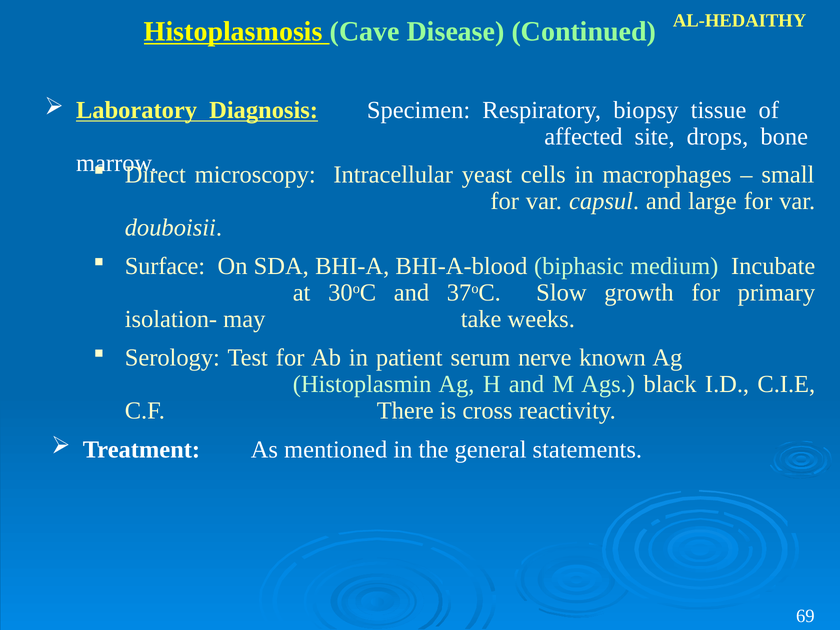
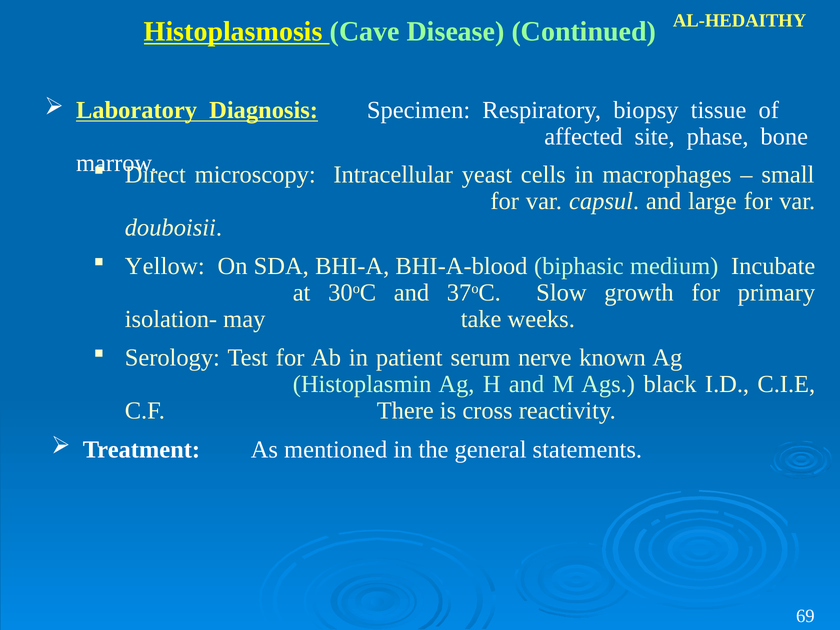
drops: drops -> phase (718, 137)
Surface: Surface -> Yellow (165, 266)
